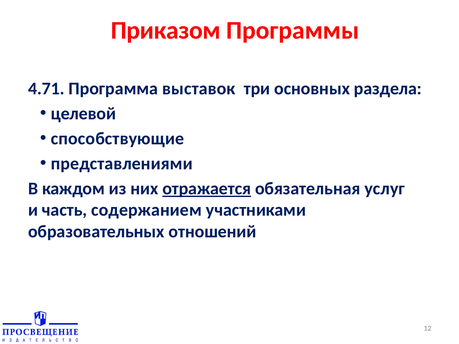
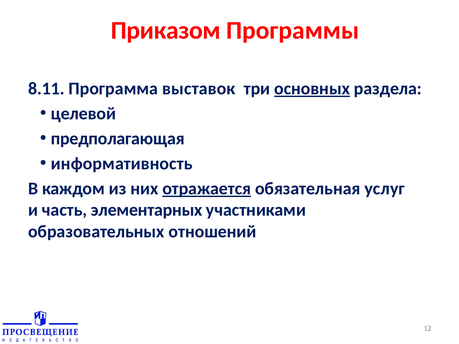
4.71: 4.71 -> 8.11 (46, 89)
основных underline: none -> present (312, 89)
способствующие: способствующие -> предполагающая (118, 139)
представлениями: представлениями -> информативность (122, 164)
содержанием: содержанием -> элементарных (147, 210)
